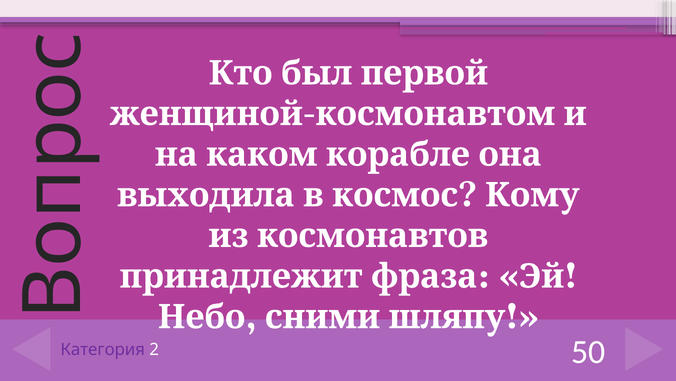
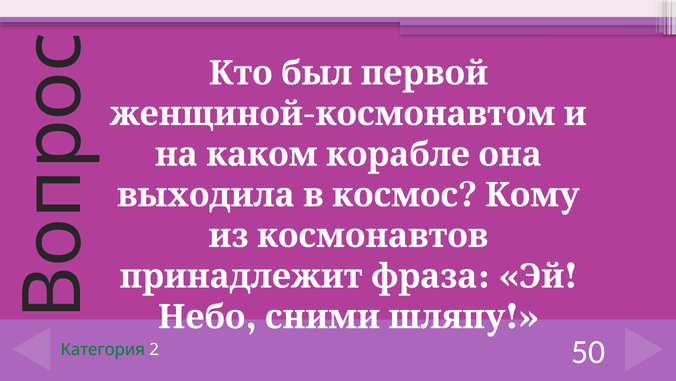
Категория colour: purple -> green (103, 349)
